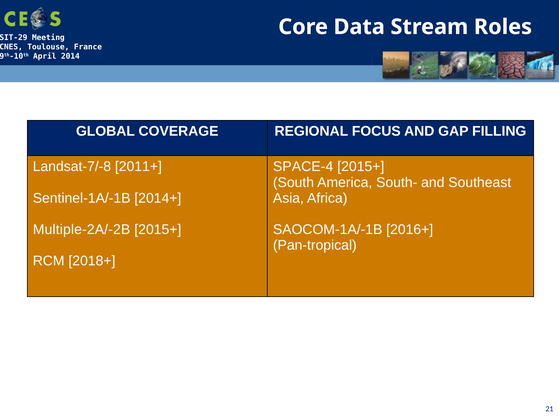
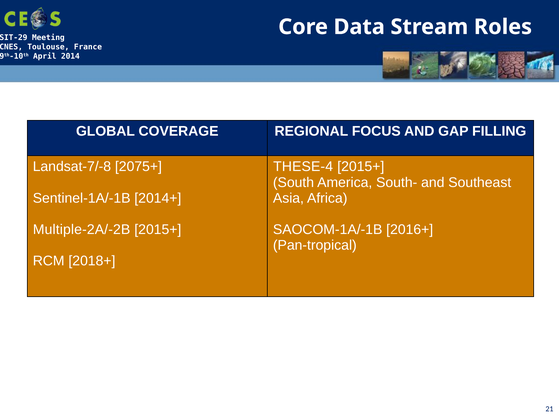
2011+: 2011+ -> 2075+ (138, 166)
SPACE-4: SPACE-4 -> THESE-4 (303, 166)
